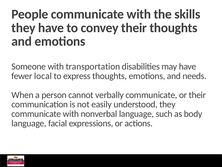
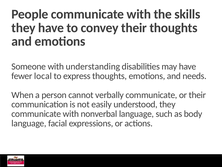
transportation: transportation -> understanding (93, 66)
